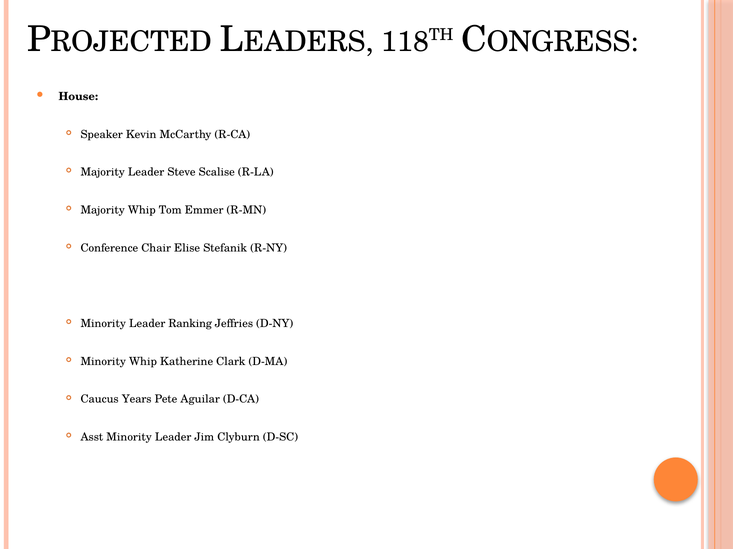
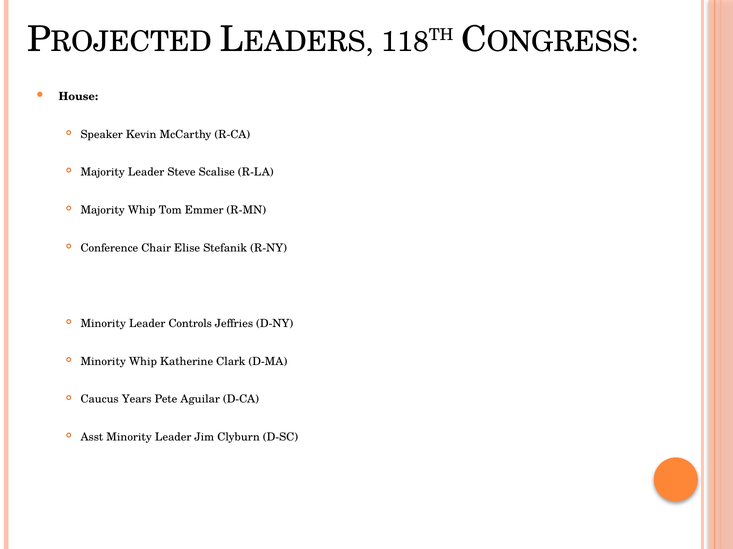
Ranking: Ranking -> Controls (190, 324)
